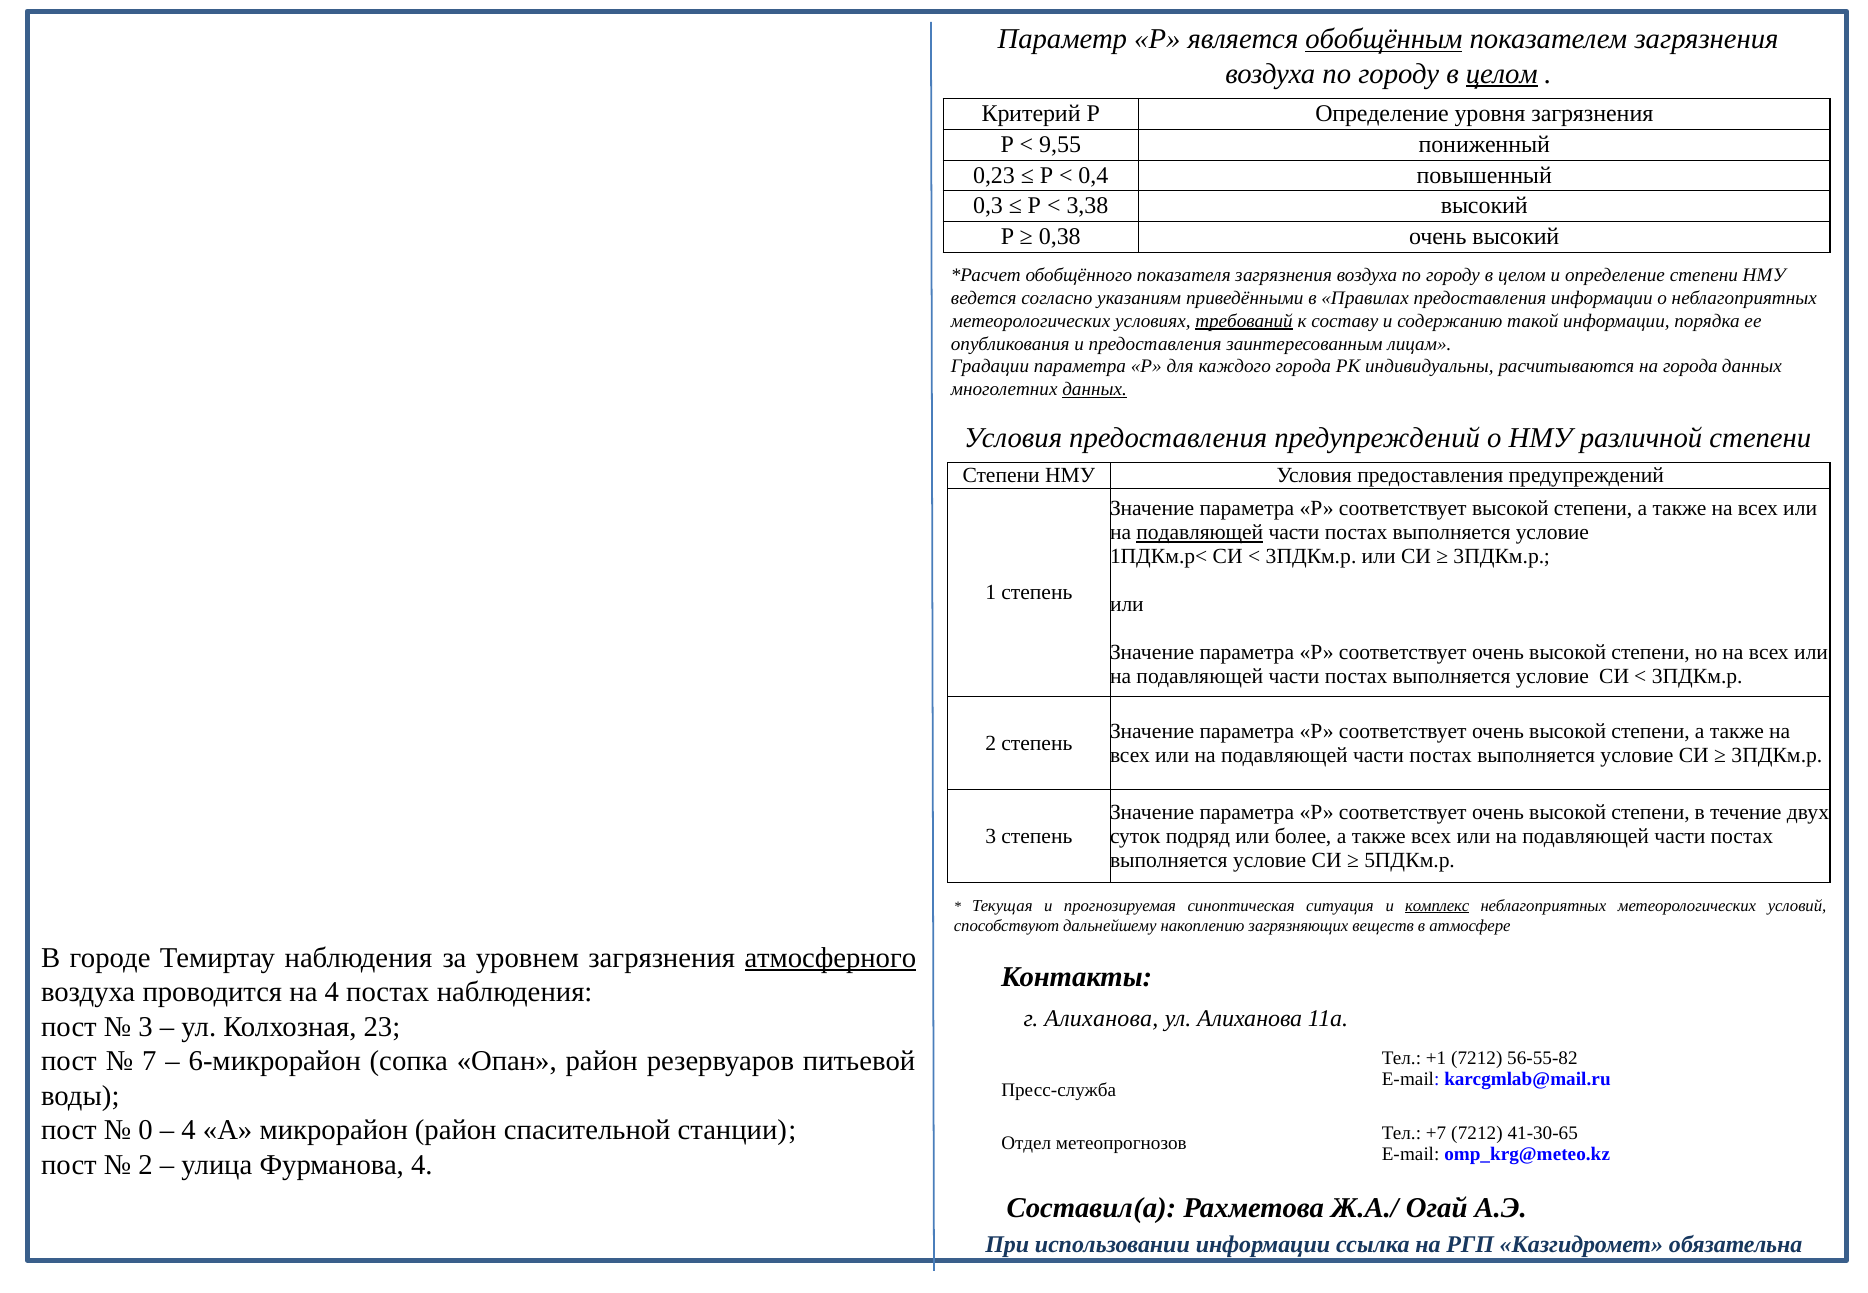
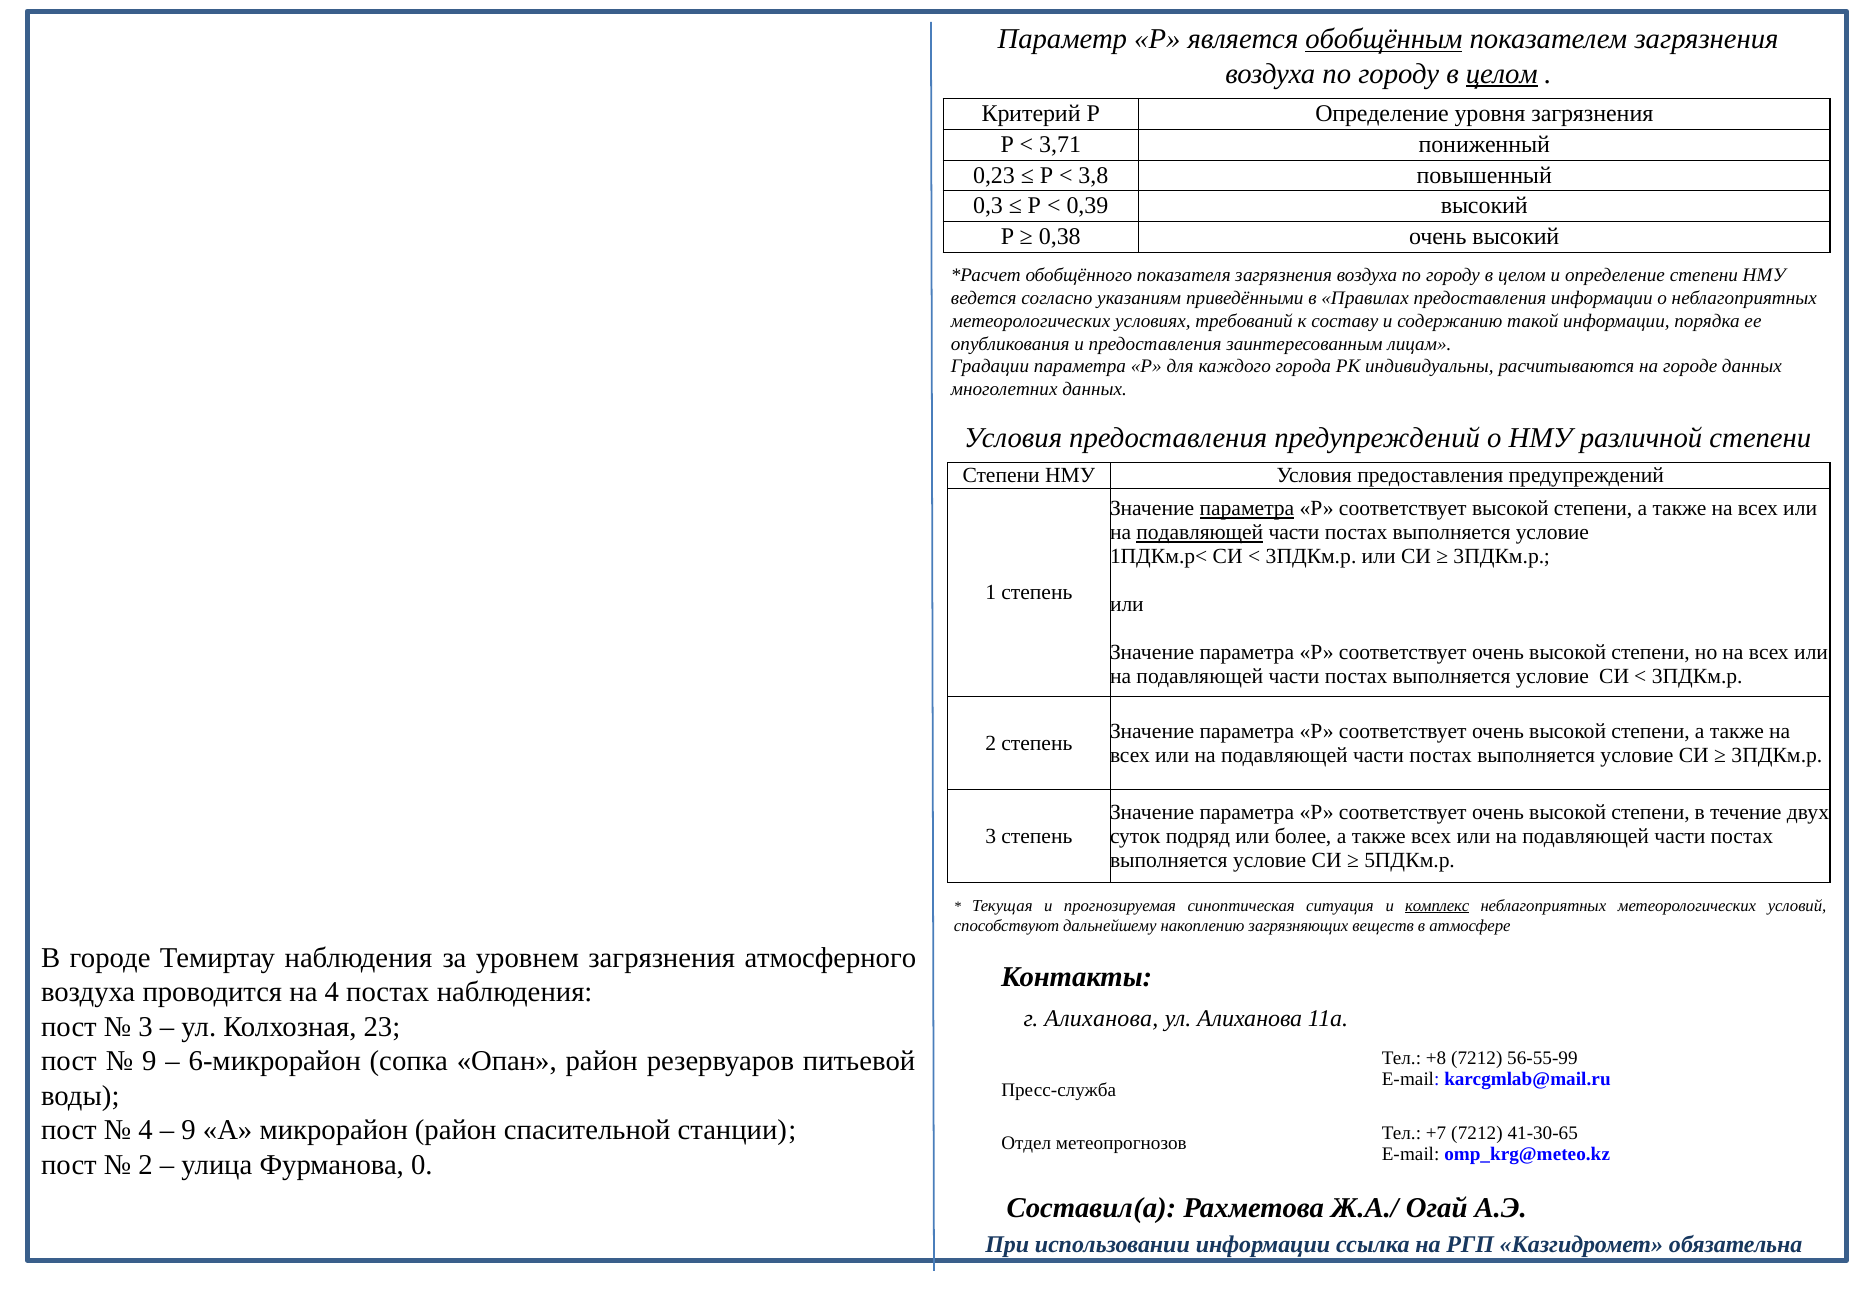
9,55: 9,55 -> 3,71 (1060, 144)
0,4: 0,4 -> 3,8 (1093, 175)
3,38: 3,38 -> 0,39 (1087, 206)
требований underline: present -> none (1244, 321)
на города: города -> городе (1690, 367)
данных underline: present -> none (1095, 390)
параметра underline: none -> present (1247, 509)
атмосферного underline: present -> none (830, 958)
7: 7 -> 9 (149, 1061)
+1: +1 -> +8 (1436, 1058)
56-55-82: 56-55-82 -> 56-55-99 (1542, 1058)
0: 0 -> 4 (146, 1130)
4: 4 -> 9 (189, 1130)
Фурманова 4: 4 -> 0 (422, 1165)
